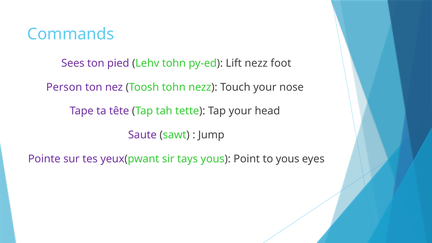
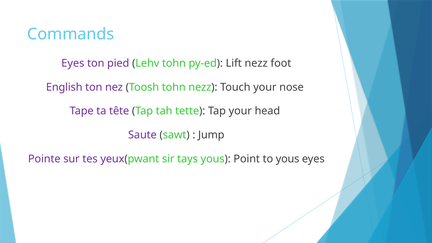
Sees: Sees -> Eyes (73, 63)
Person: Person -> English (64, 87)
